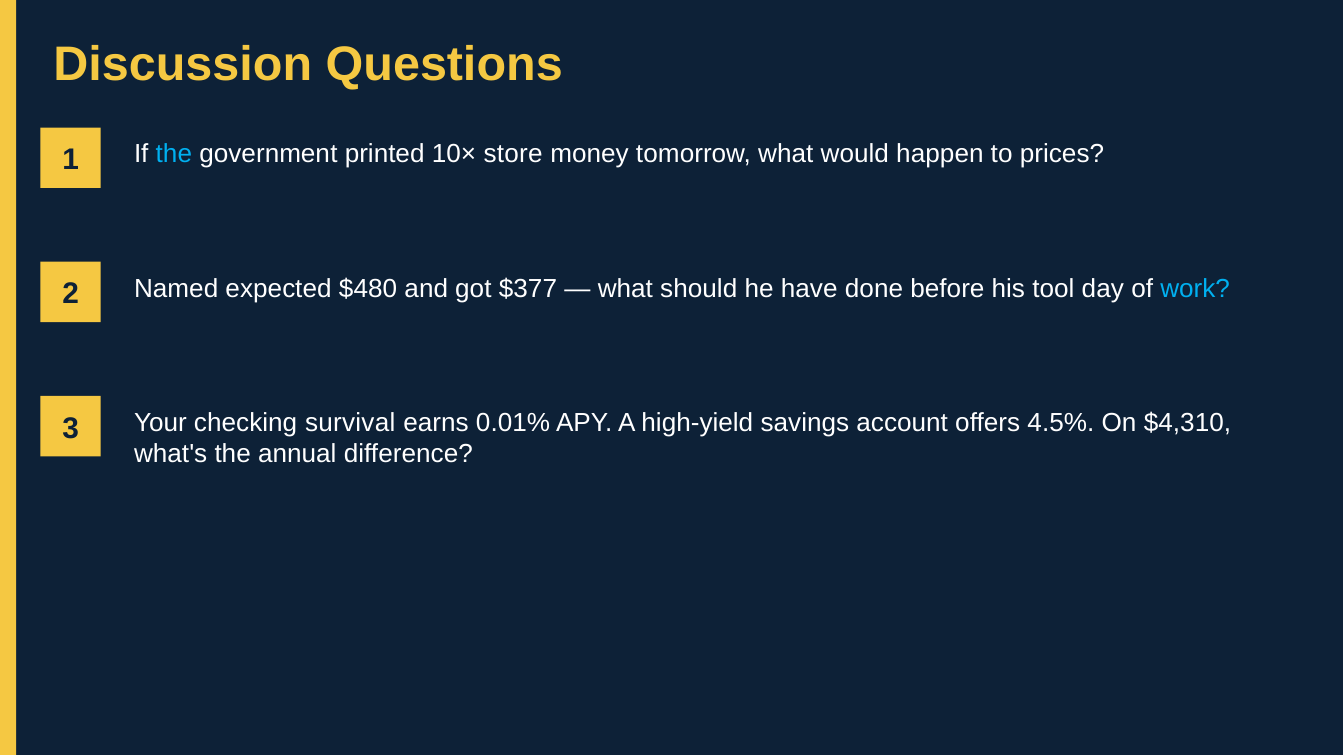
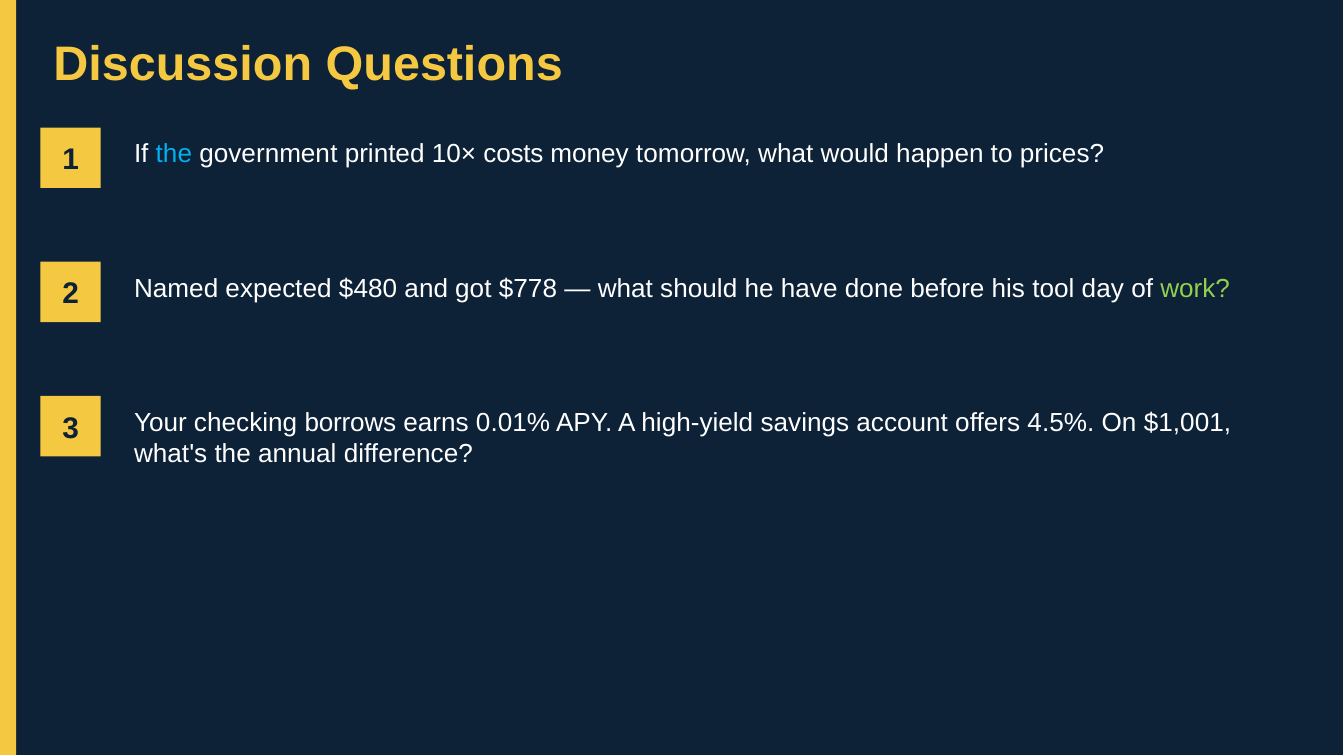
store: store -> costs (513, 154)
$377: $377 -> $778 (528, 289)
work colour: light blue -> light green (1195, 289)
survival: survival -> borrows (350, 423)
$4,310: $4,310 -> $1,001 (1187, 423)
